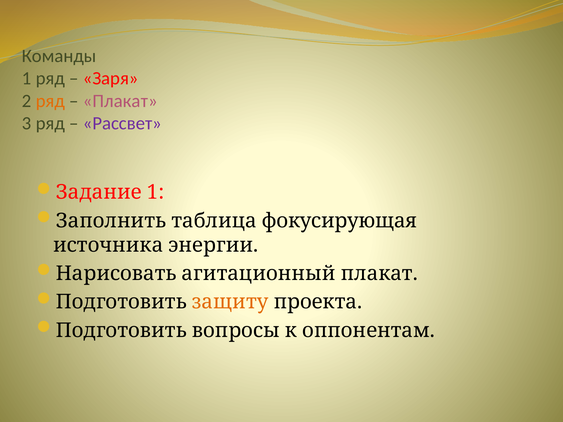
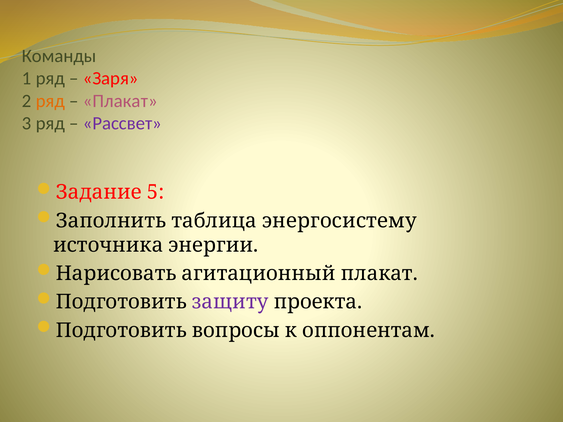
Задание 1: 1 -> 5 (156, 192)
фокусирующая: фокусирующая -> энергосистему (339, 221)
защиту colour: orange -> purple (230, 302)
